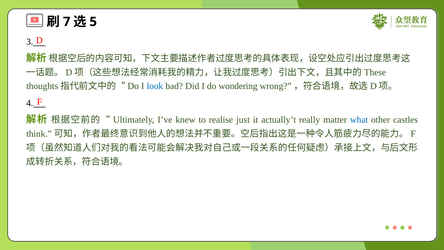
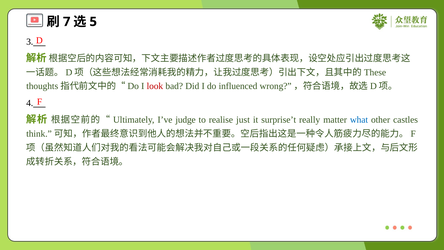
look colour: blue -> red (155, 86)
wondering: wondering -> influenced (238, 86)
knew: knew -> judge (186, 120)
actually’t: actually’t -> surprise’t (279, 120)
